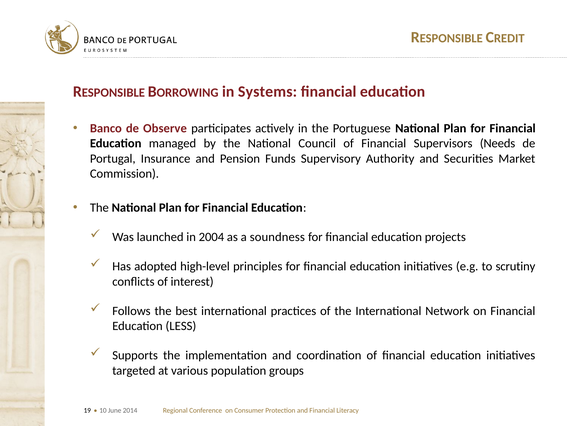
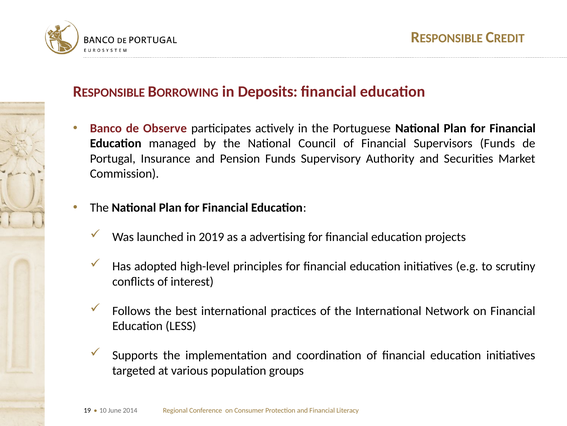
Systems: Systems -> Deposits (268, 91)
Supervisors Needs: Needs -> Funds (497, 143)
2004: 2004 -> 2019 (211, 237)
soundness: soundness -> advertising (277, 237)
